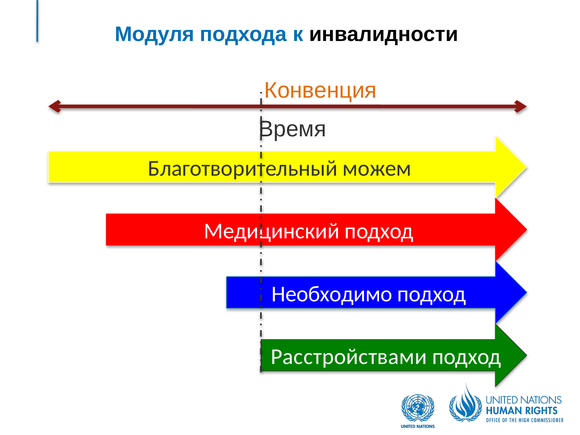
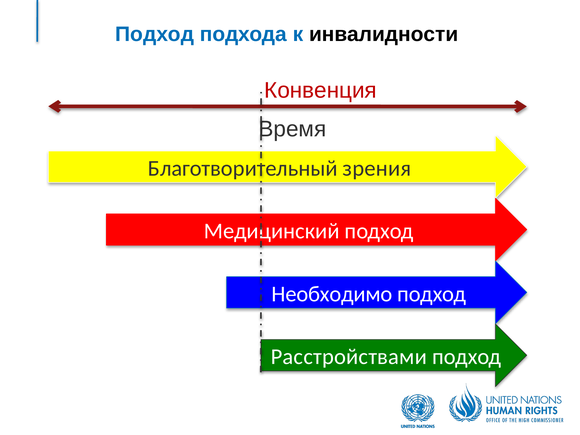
Модуля: Модуля -> Подход (155, 34)
Конвенция colour: orange -> red (321, 90)
можем: можем -> зрения (377, 168)
